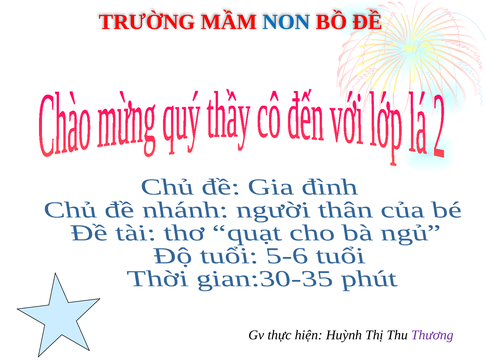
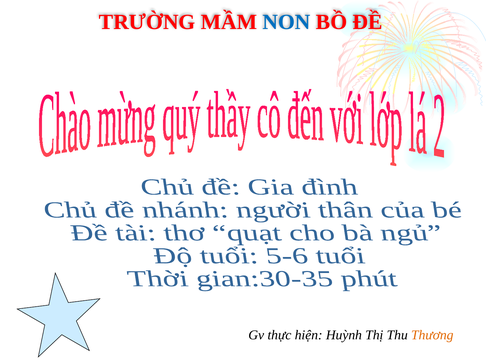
Thương colour: purple -> orange (432, 335)
